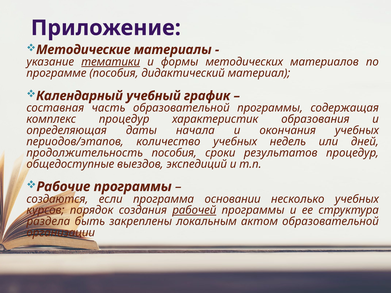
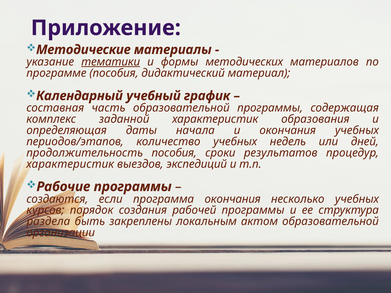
комплекс процедур: процедур -> заданной (124, 119)
общедоступные: общедоступные -> характеристик (70, 164)
программа основании: основании -> окончания (233, 199)
рабочей underline: present -> none (194, 210)
